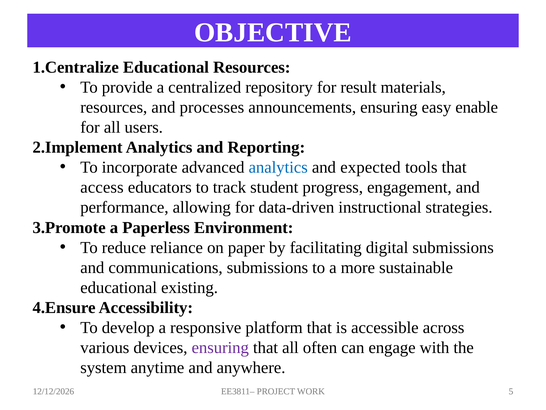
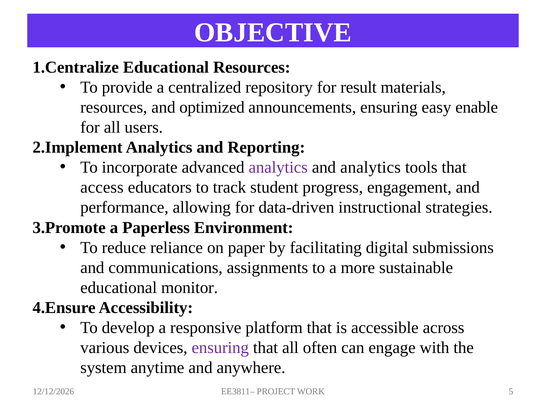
processes: processes -> optimized (212, 107)
analytics colour: blue -> purple (278, 167)
and expected: expected -> analytics (370, 167)
communications submissions: submissions -> assignments (267, 267)
existing: existing -> monitor (190, 287)
